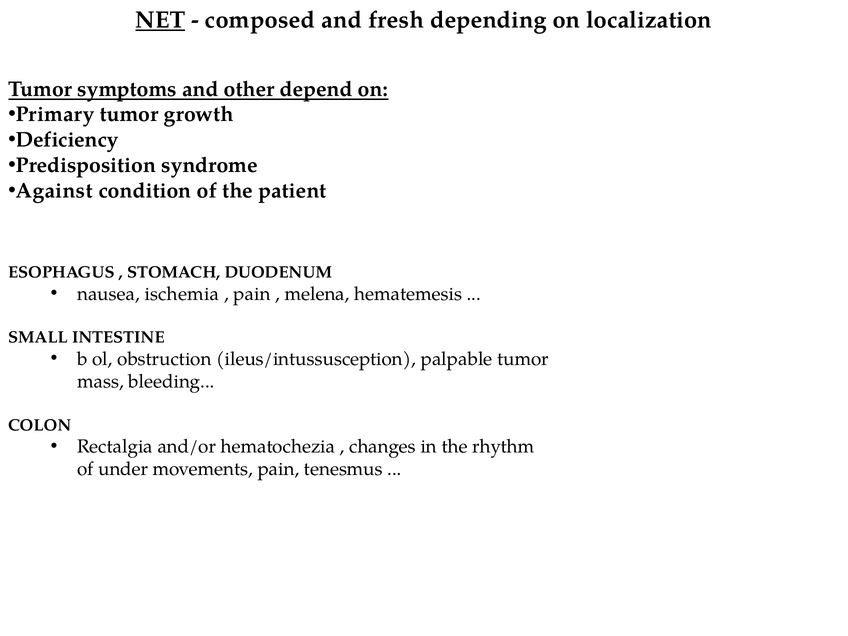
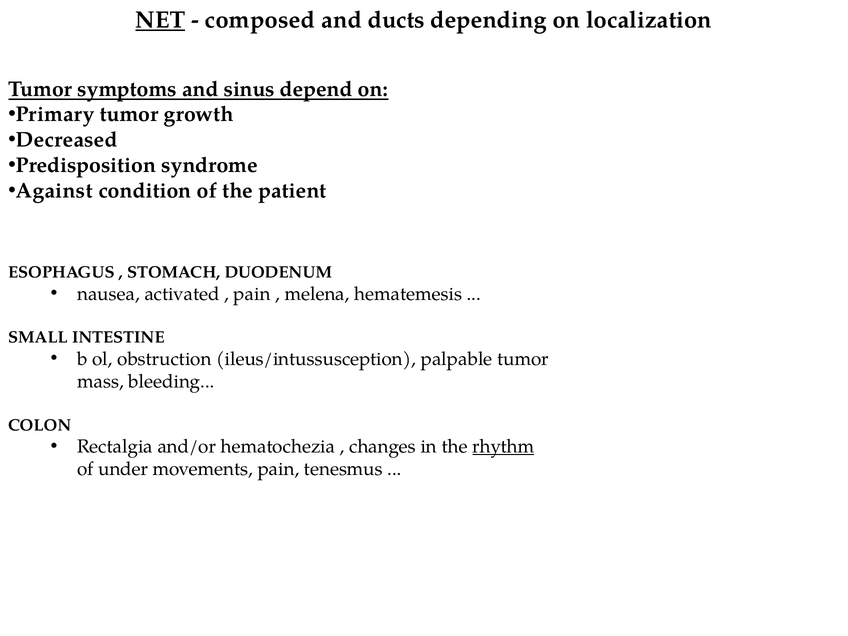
fresh: fresh -> ducts (396, 20)
other: other -> sinus (249, 89)
Deficiency: Deficiency -> Decreased (67, 140)
ischemia: ischemia -> activated (182, 294)
rhythm underline: none -> present (503, 446)
